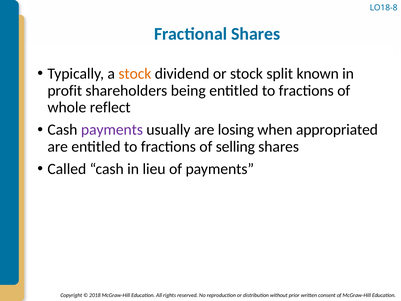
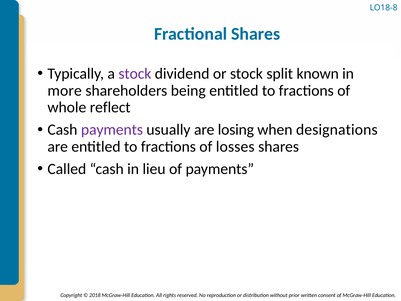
stock colour: orange -> purple (135, 74)
profit: profit -> more (65, 90)
appropriated: appropriated -> designations (337, 130)
selling: selling -> losses (235, 146)
